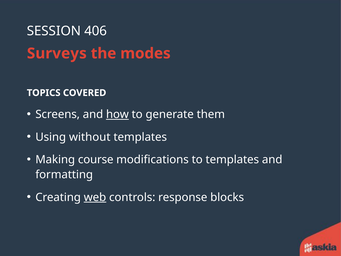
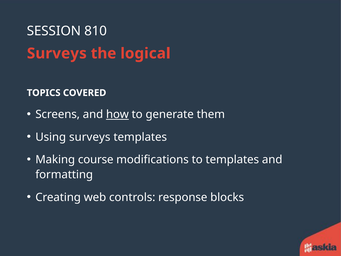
406: 406 -> 810 (96, 31)
modes: modes -> logical (145, 53)
Using without: without -> surveys (90, 137)
web underline: present -> none (95, 197)
